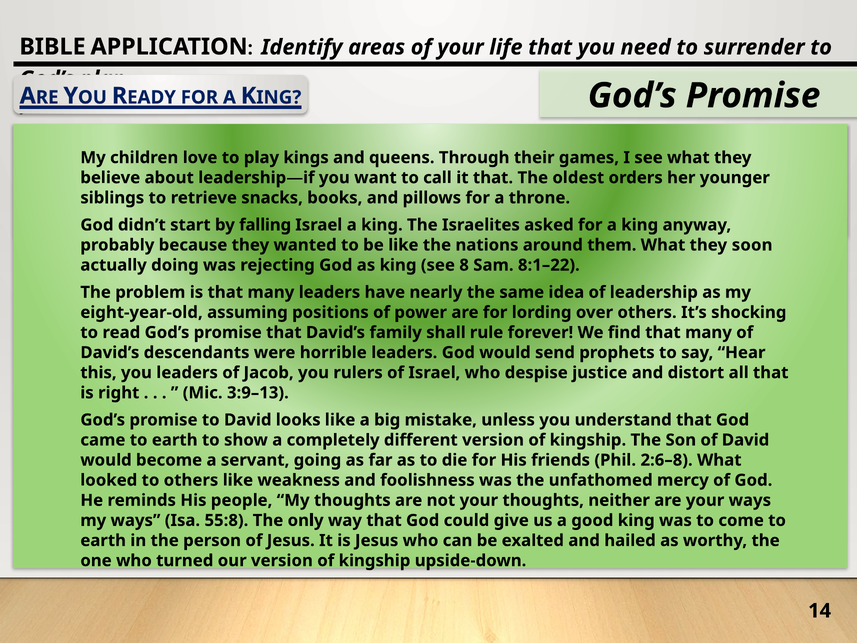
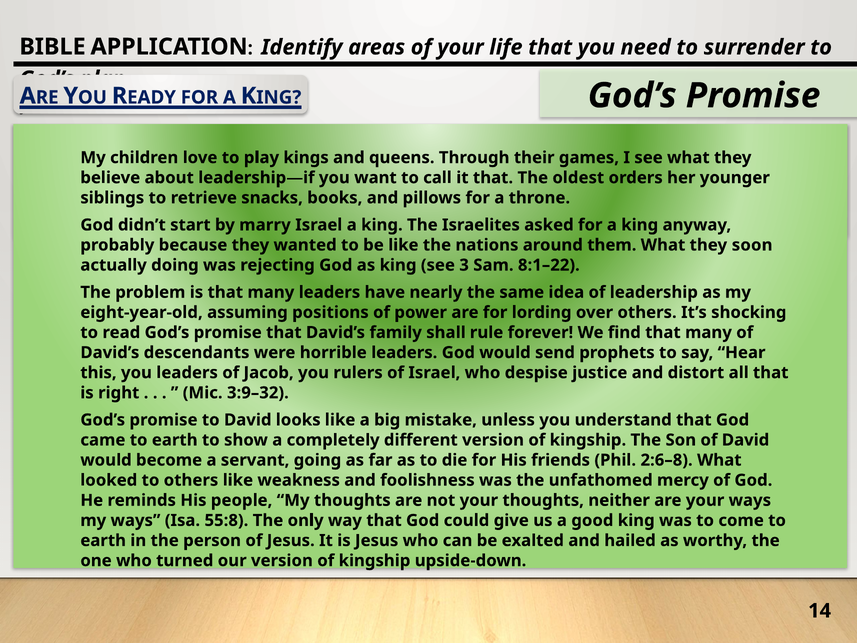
falling: falling -> marry (265, 225)
8: 8 -> 3 (464, 265)
3:9–13: 3:9–13 -> 3:9–32 (258, 393)
